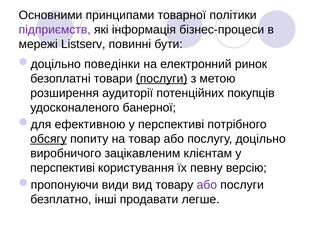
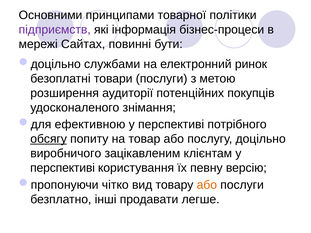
Listserv: Listserv -> Сайтах (83, 44)
поведінки: поведінки -> службами (112, 64)
послуги underline: present -> none (162, 79)
банерної: банерної -> знімання (149, 108)
види: види -> чітко (115, 185)
або colour: purple -> orange (207, 185)
